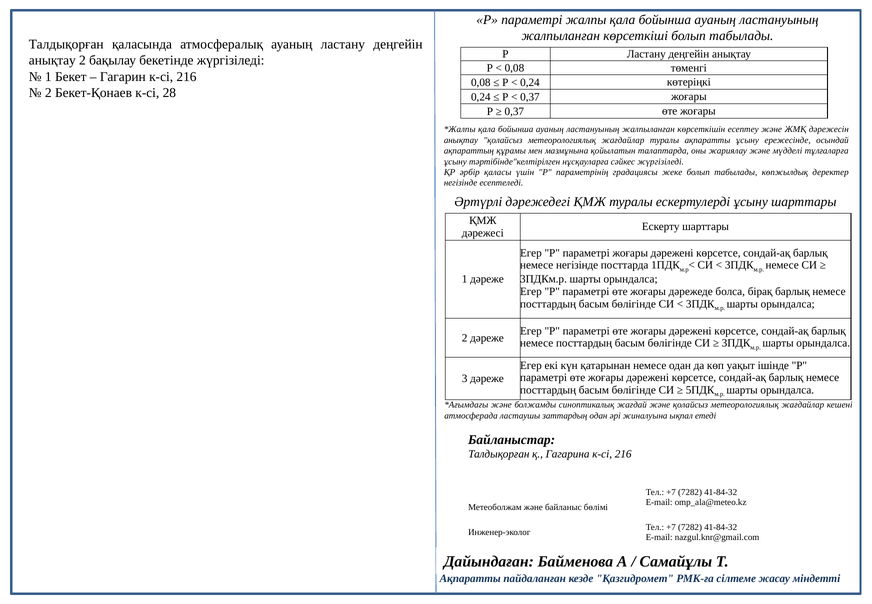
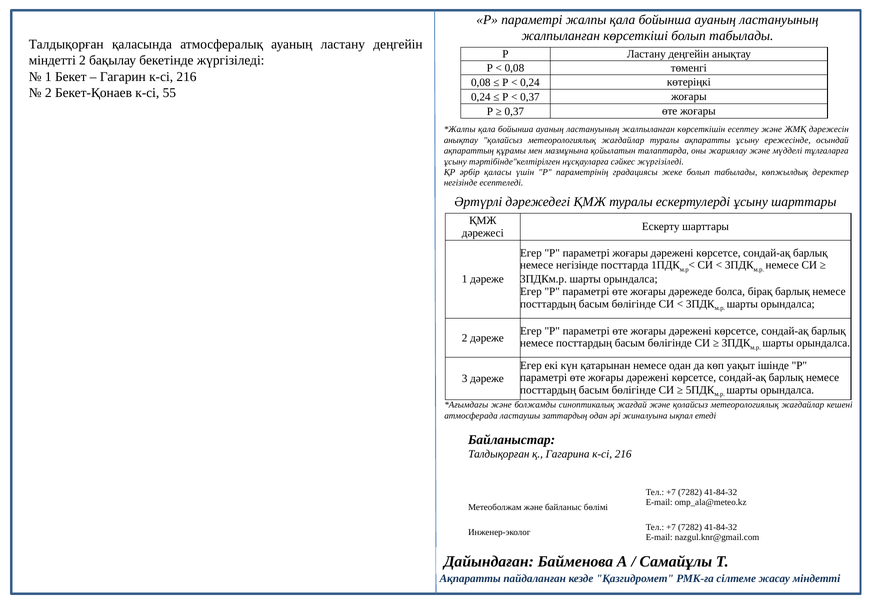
анықтау: анықтау -> міндетті (52, 60)
28: 28 -> 55 (169, 93)
